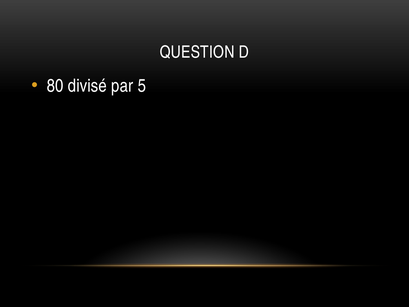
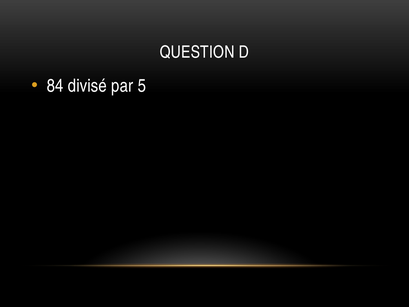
80: 80 -> 84 (55, 86)
